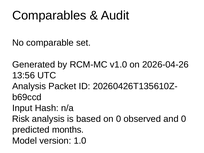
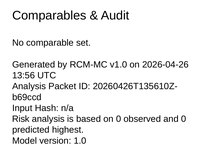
months: months -> highest (68, 130)
